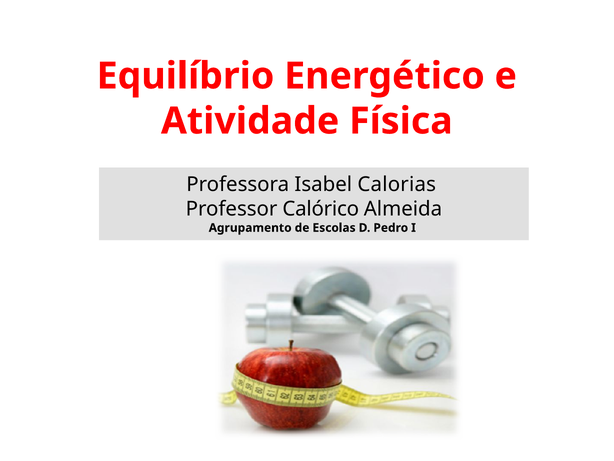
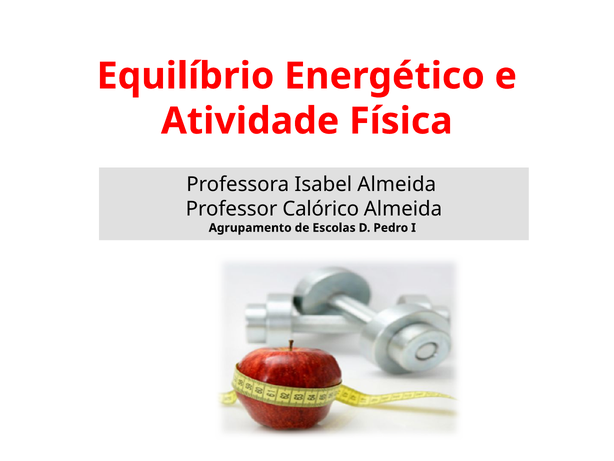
Isabel Calorias: Calorias -> Almeida (397, 184)
